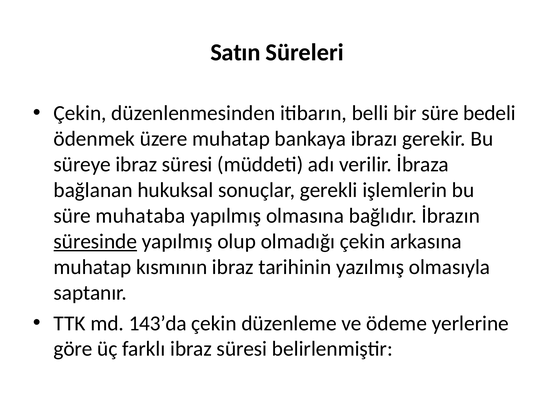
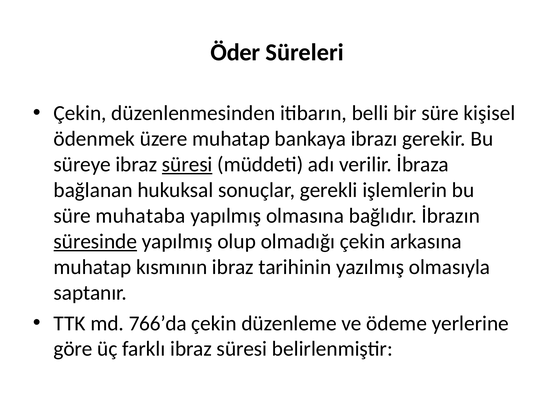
Satın: Satın -> Öder (235, 52)
bedeli: bedeli -> kişisel (489, 113)
süresi underline: none -> present (187, 164)
143’da: 143’da -> 766’da (158, 323)
